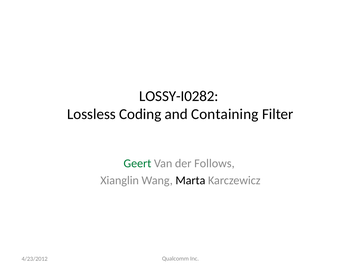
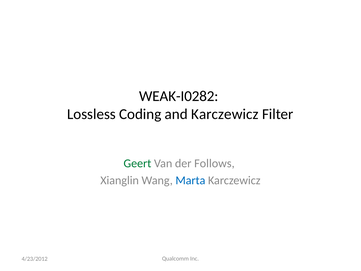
LOSSY-I0282: LOSSY-I0282 -> WEAK-I0282 (179, 96)
and Containing: Containing -> Karczewicz (225, 114)
Marta colour: black -> blue (190, 180)
